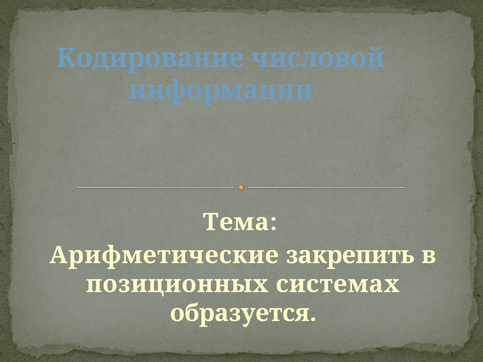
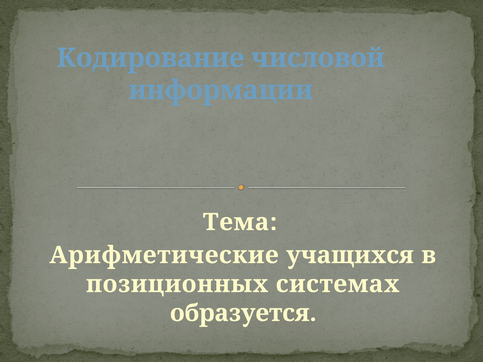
закрепить: закрепить -> учащихся (350, 255)
